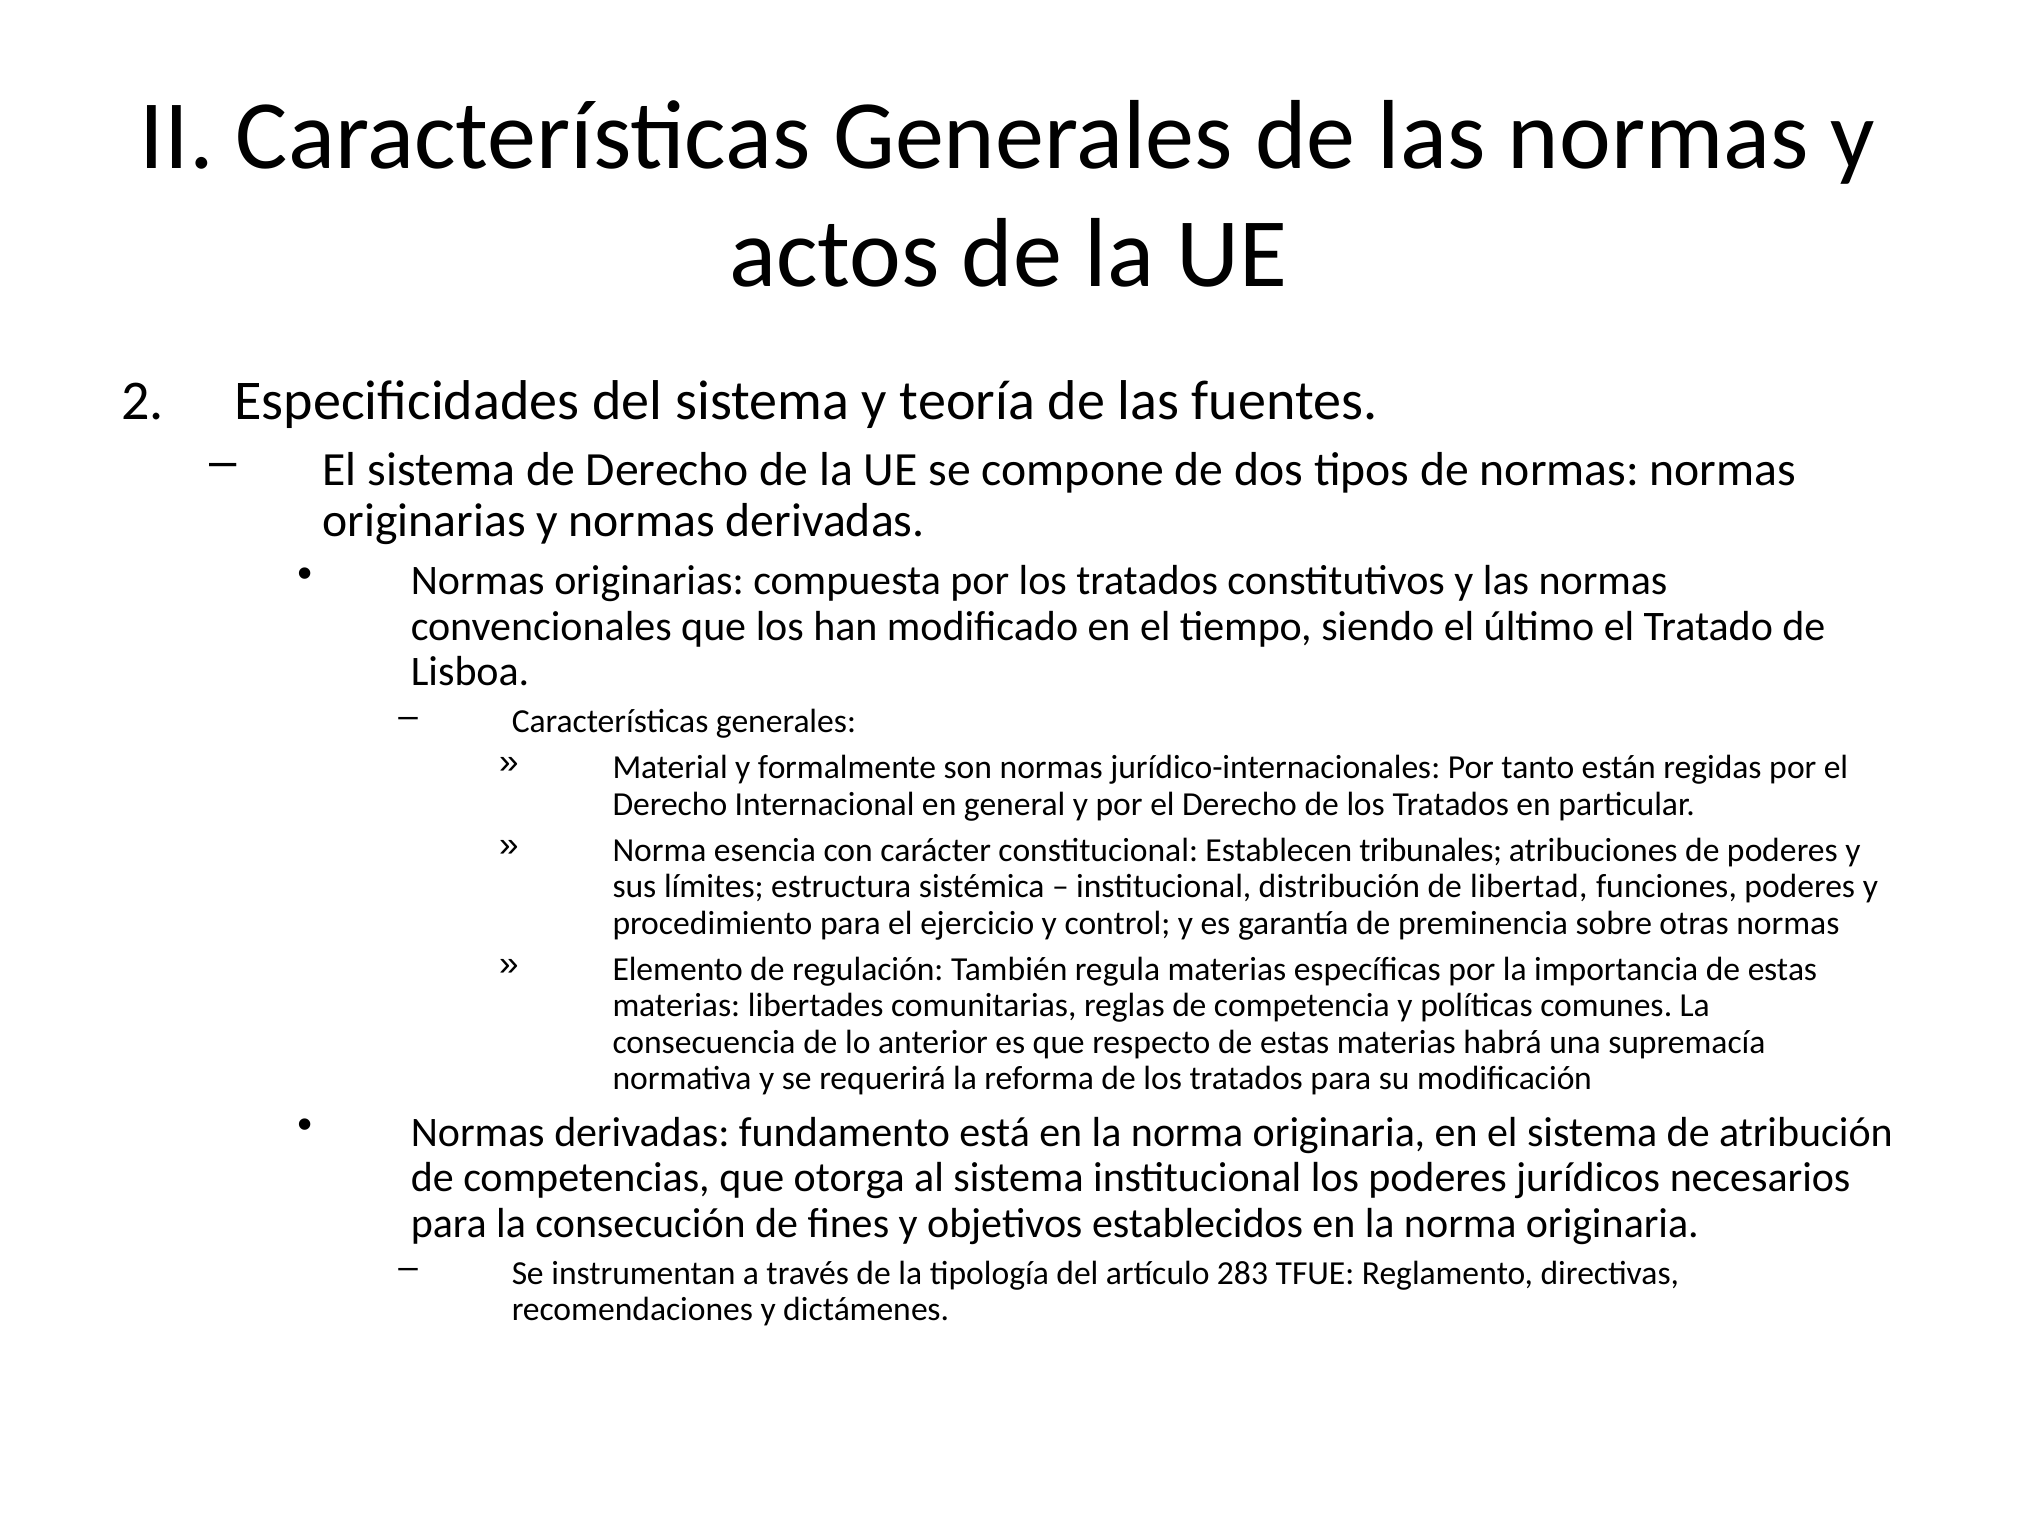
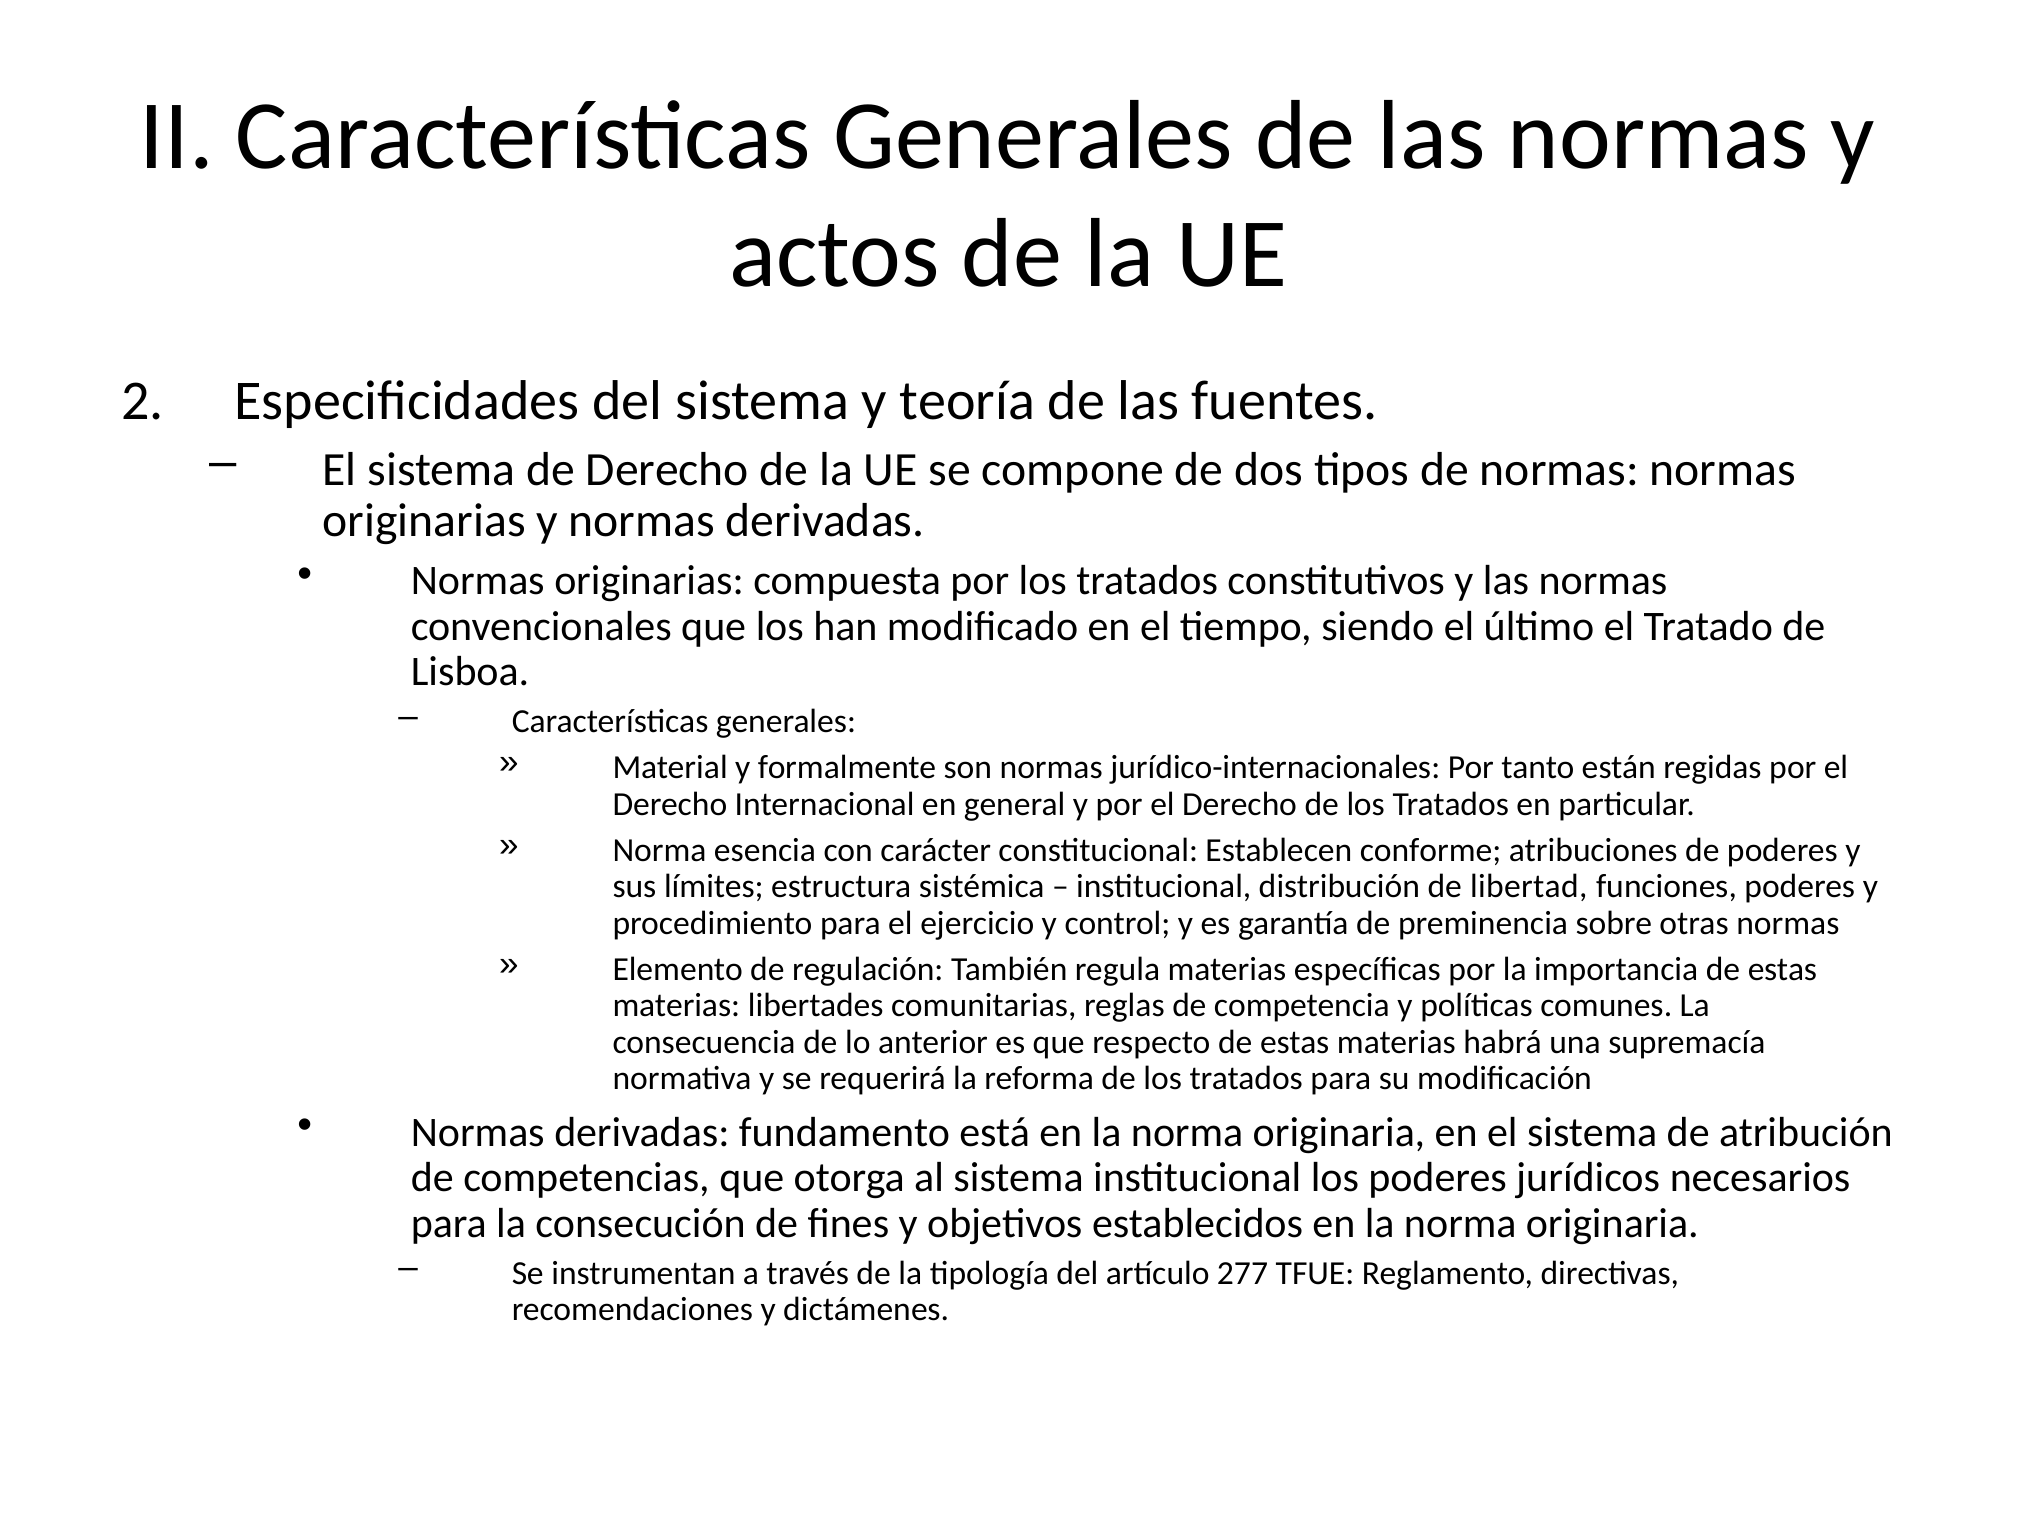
tribunales: tribunales -> conforme (1431, 850)
283: 283 -> 277 (1242, 1273)
